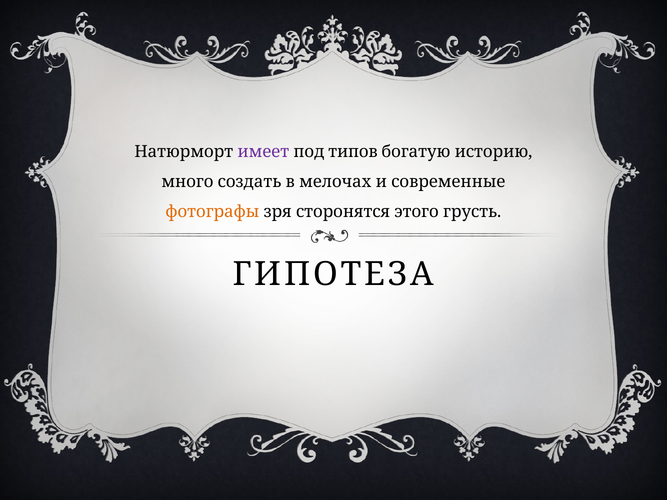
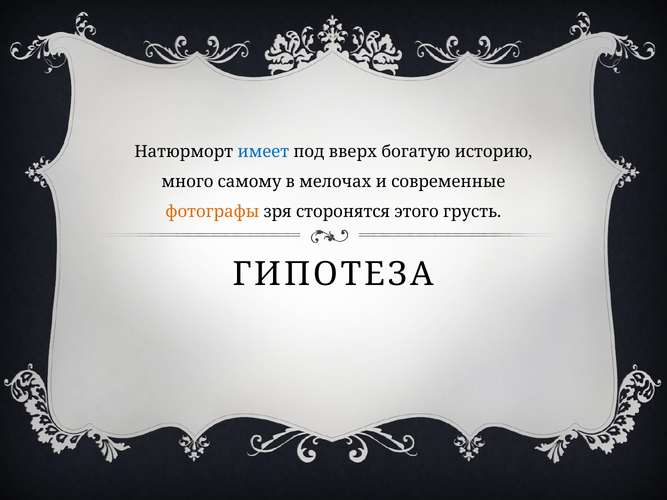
имеет colour: purple -> blue (263, 152)
типов: типов -> вверх (353, 152)
создать: создать -> самому (250, 182)
